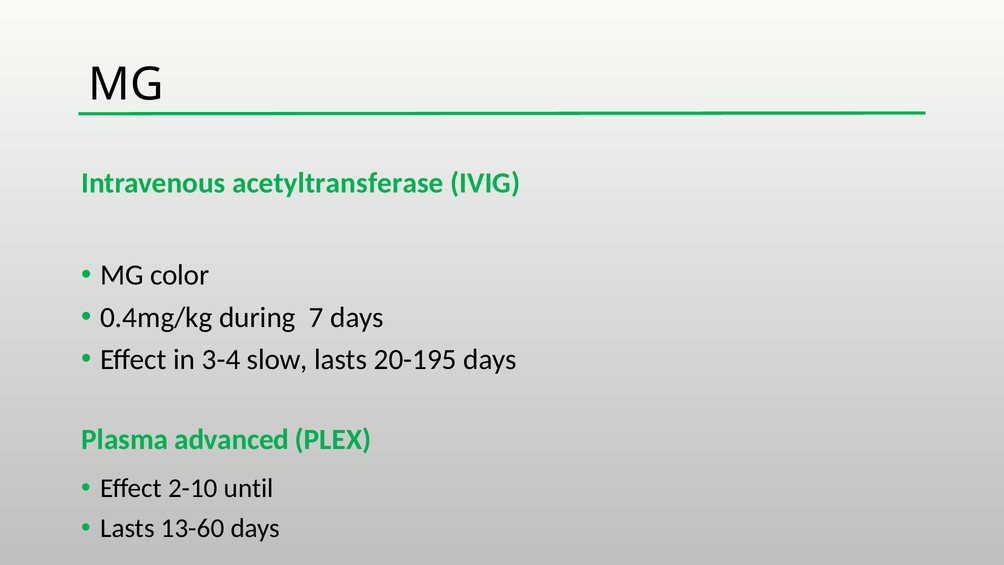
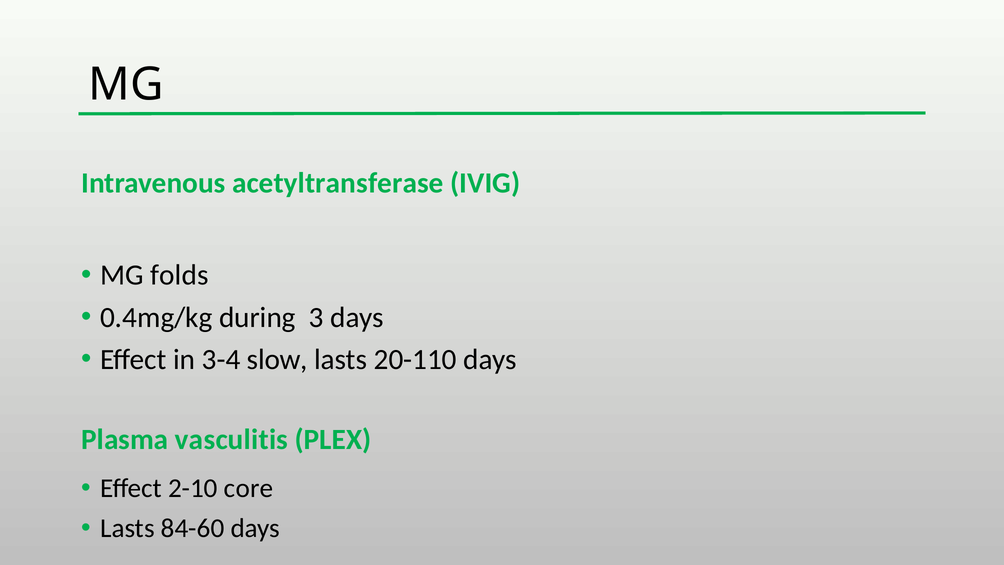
color: color -> folds (179, 275)
7: 7 -> 3 (316, 317)
20-195: 20-195 -> 20-110 (415, 359)
advanced: advanced -> vasculitis (232, 439)
until: until -> core (249, 488)
13-60: 13-60 -> 84-60 (193, 528)
